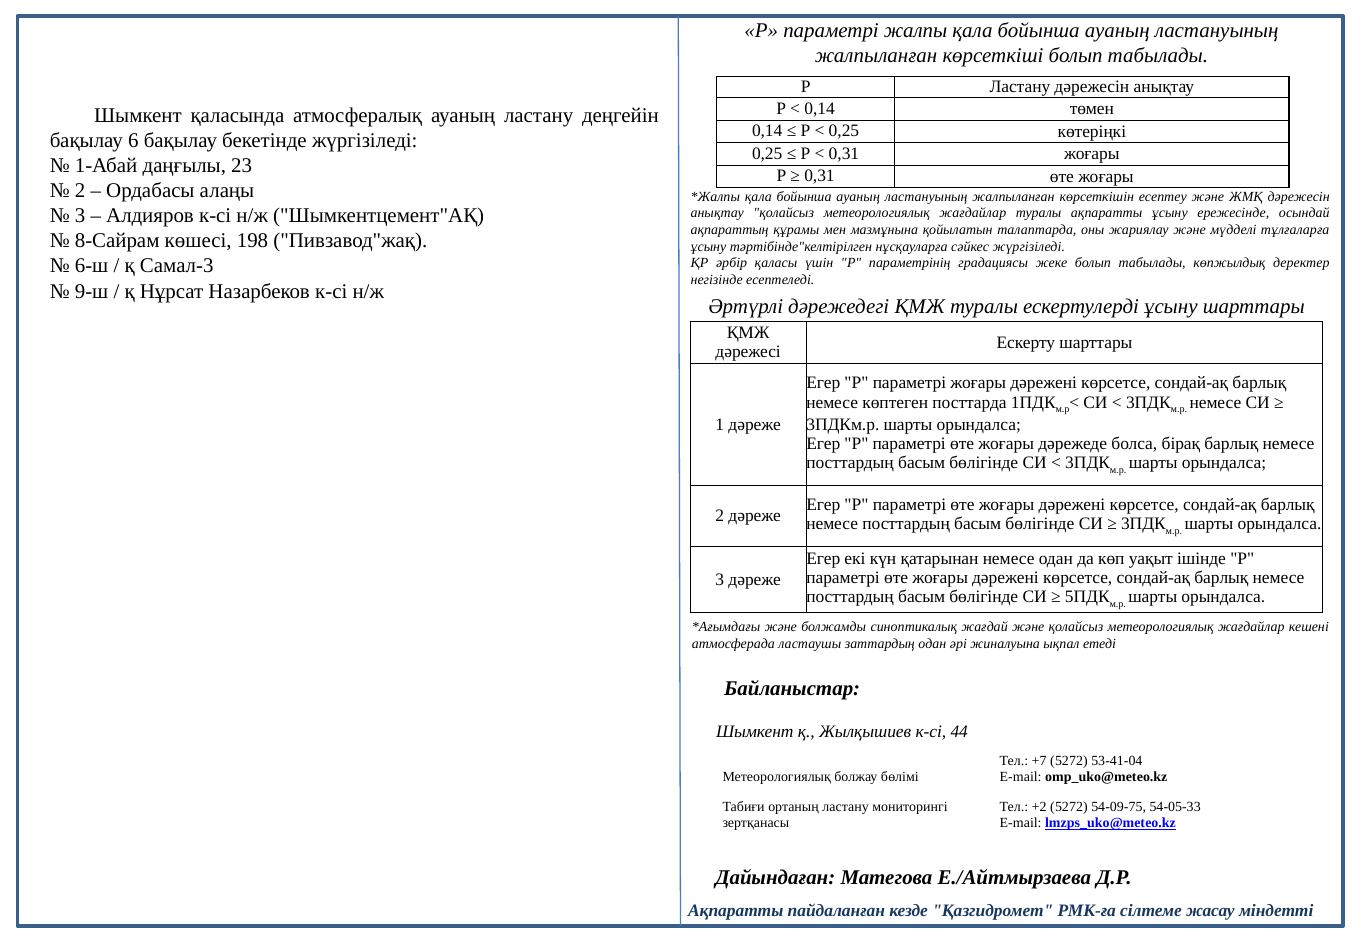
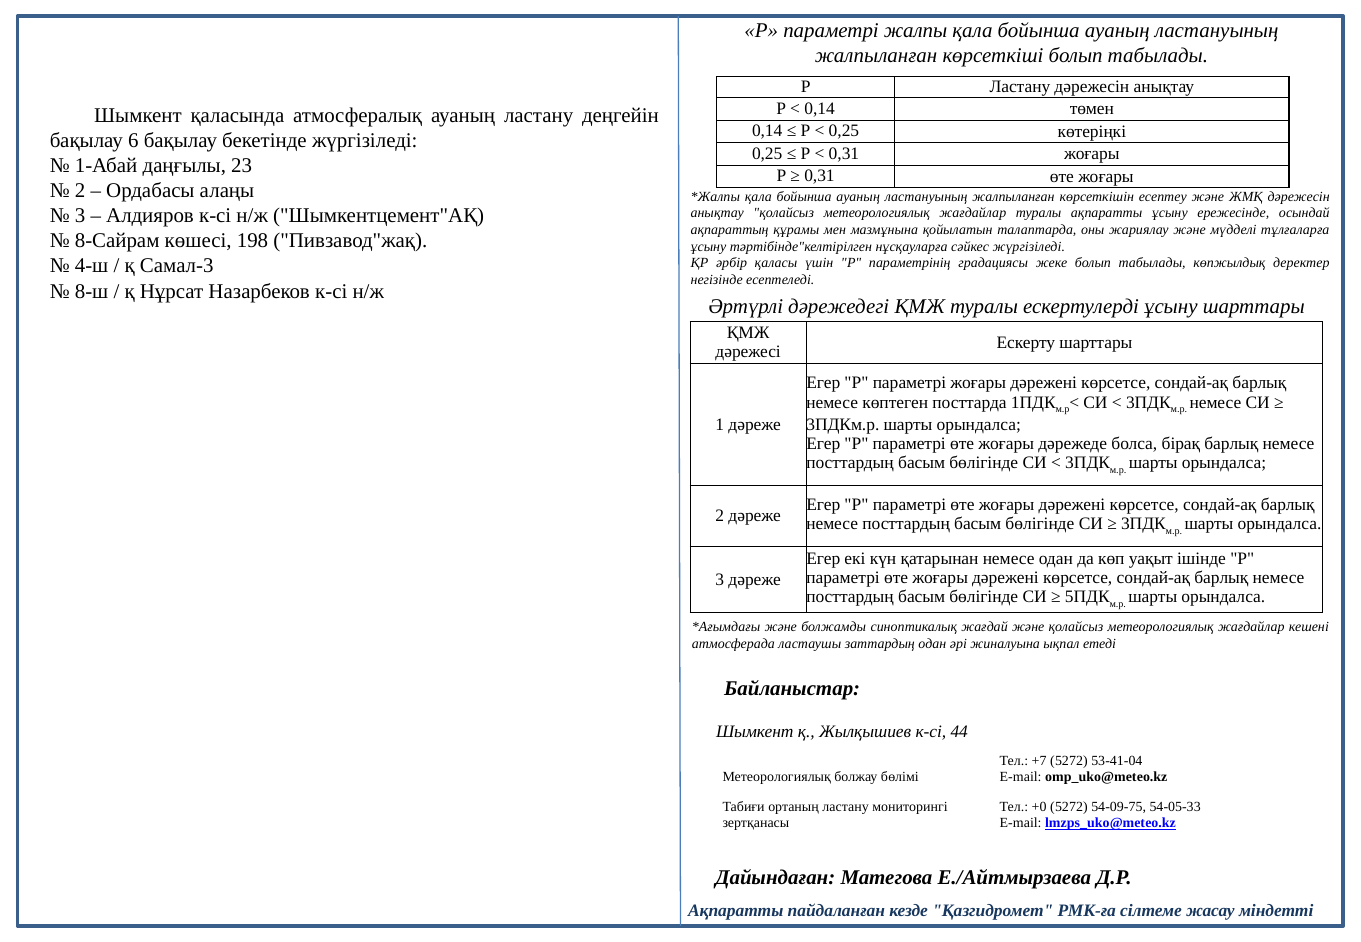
6-ш: 6-ш -> 4-ш (92, 266)
9-ш: 9-ш -> 8-ш (92, 291)
+2: +2 -> +0 (1039, 808)
